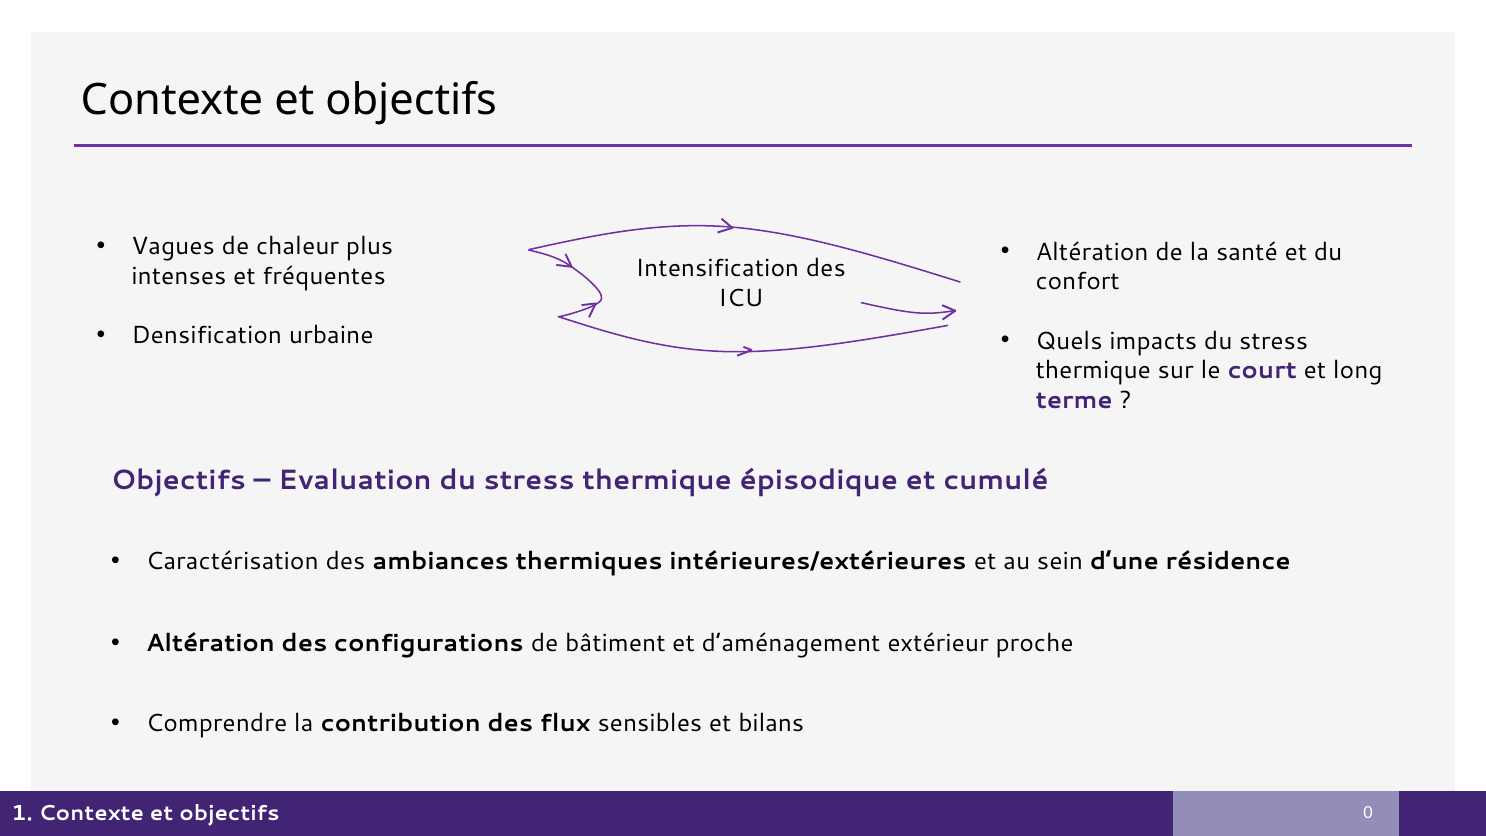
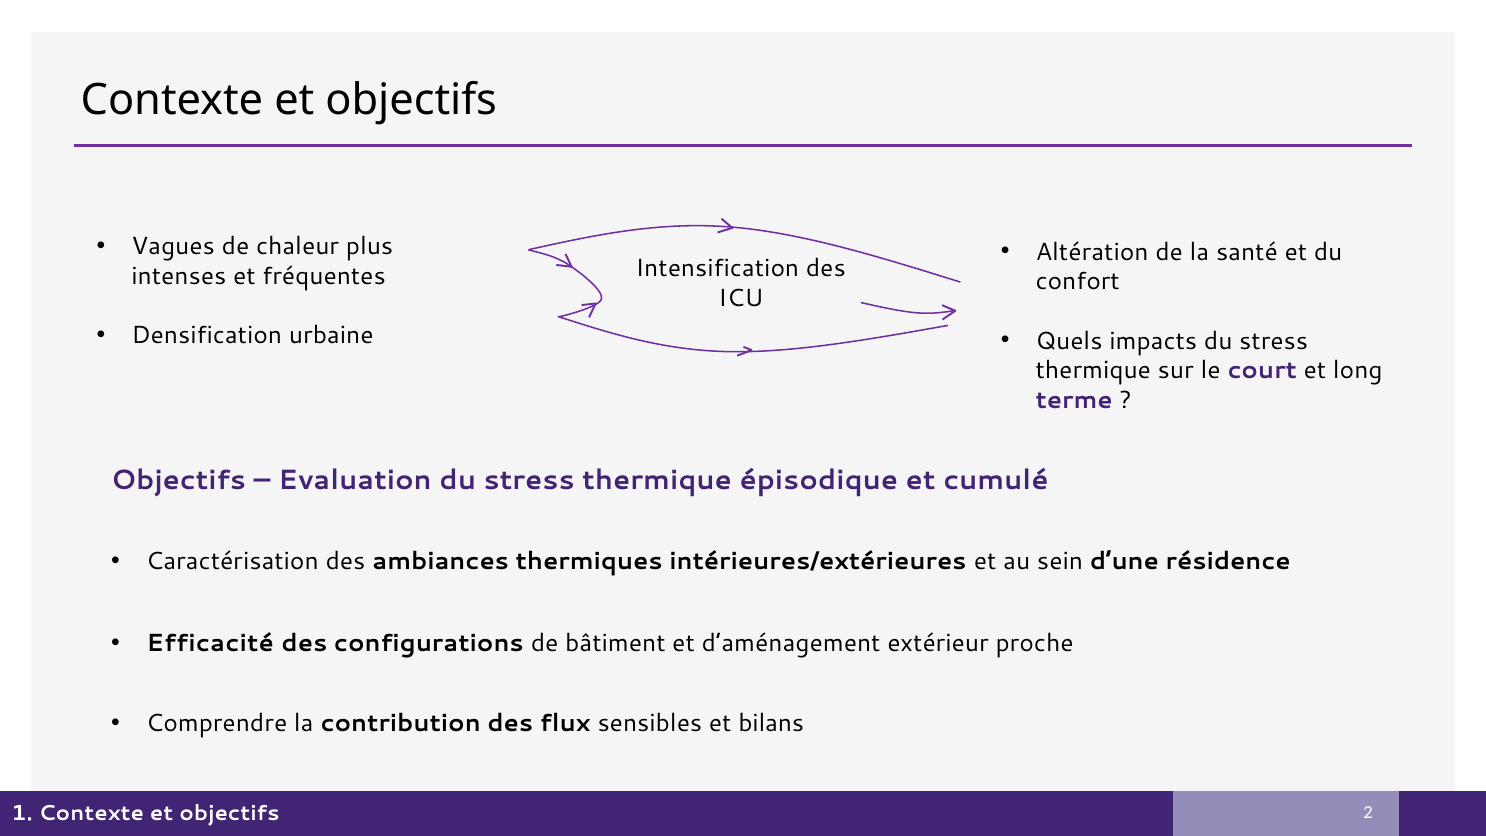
Altération: Altération -> Efficacité (210, 643)
0: 0 -> 2 (1368, 813)
